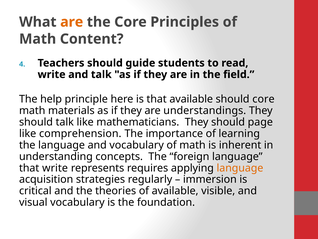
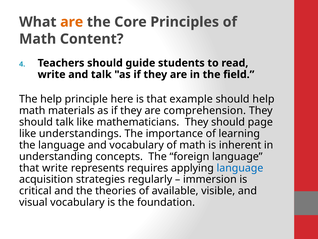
that available: available -> example (191, 99)
should core: core -> help (263, 99)
understandings: understandings -> comprehension (205, 110)
comprehension: comprehension -> understandings (80, 133)
language colour: orange -> blue (240, 168)
